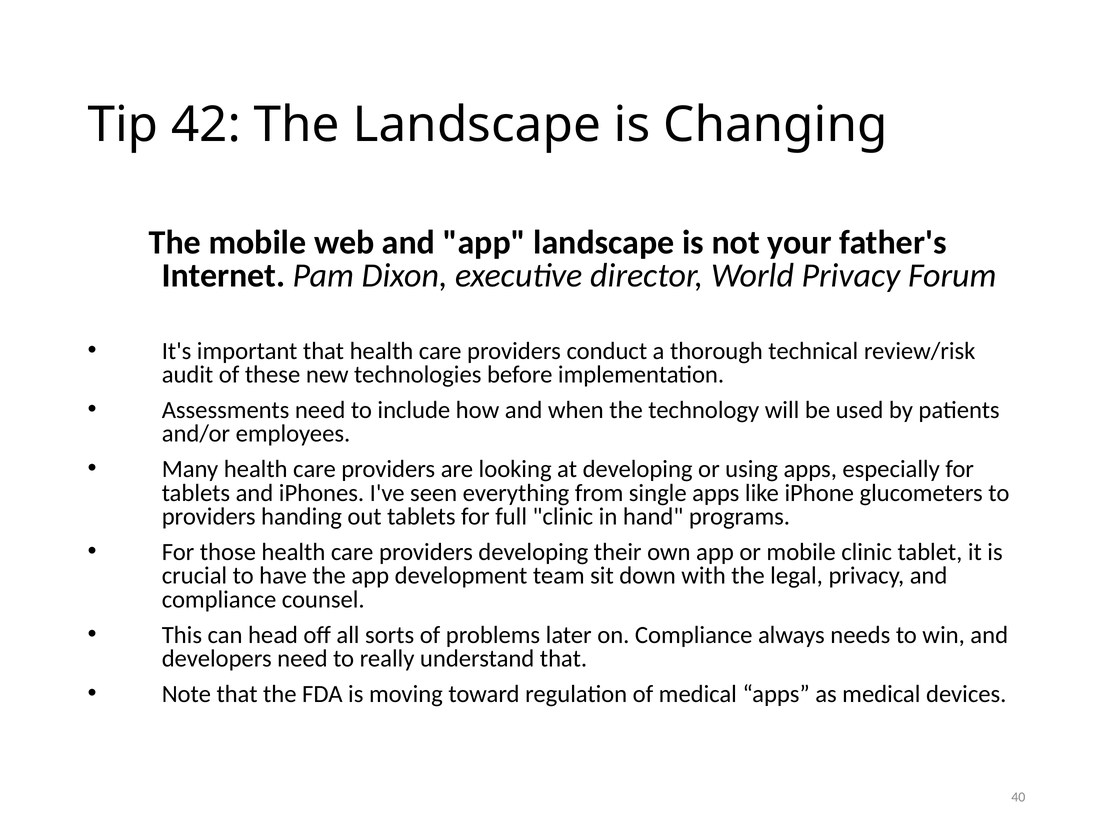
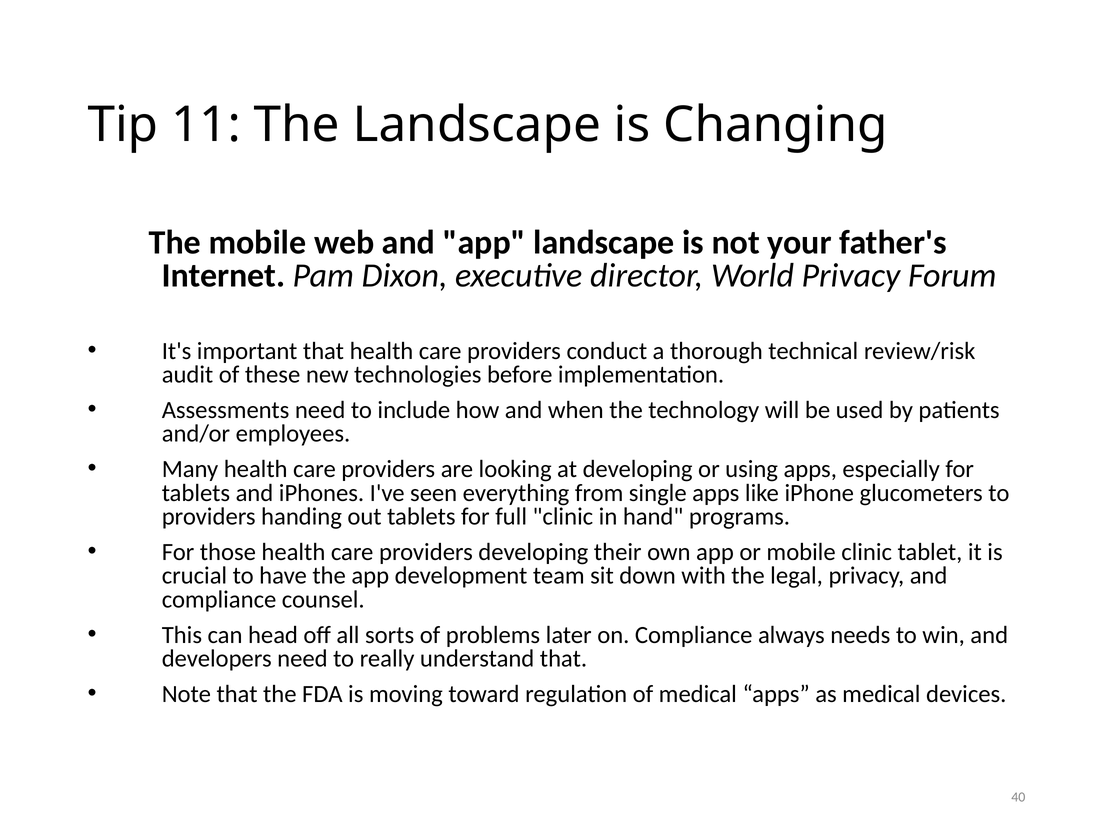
42: 42 -> 11 (206, 125)
